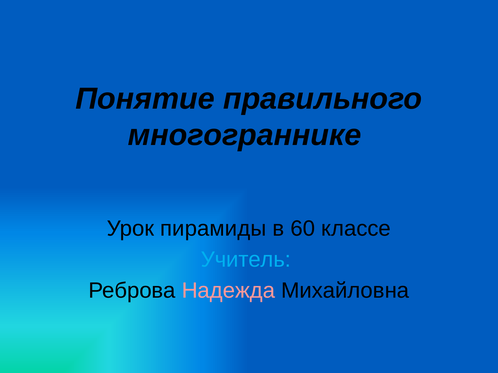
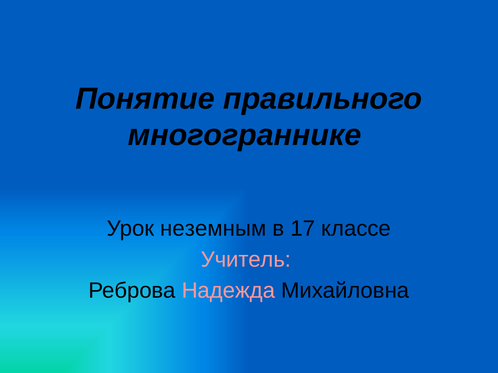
пирамиды: пирамиды -> неземным (213, 229)
60: 60 -> 17 (303, 229)
Учитель colour: light blue -> pink (246, 260)
